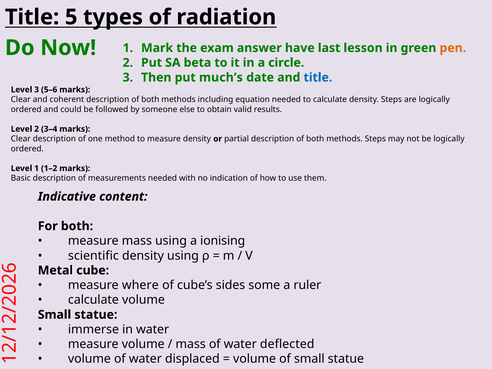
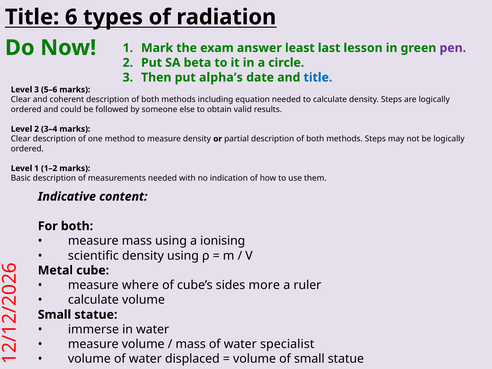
Title 5: 5 -> 6 (71, 17)
have: have -> least (300, 48)
pen colour: orange -> purple (453, 48)
much’s: much’s -> alpha’s (221, 77)
some: some -> more (264, 285)
deflected: deflected -> specialist (287, 344)
